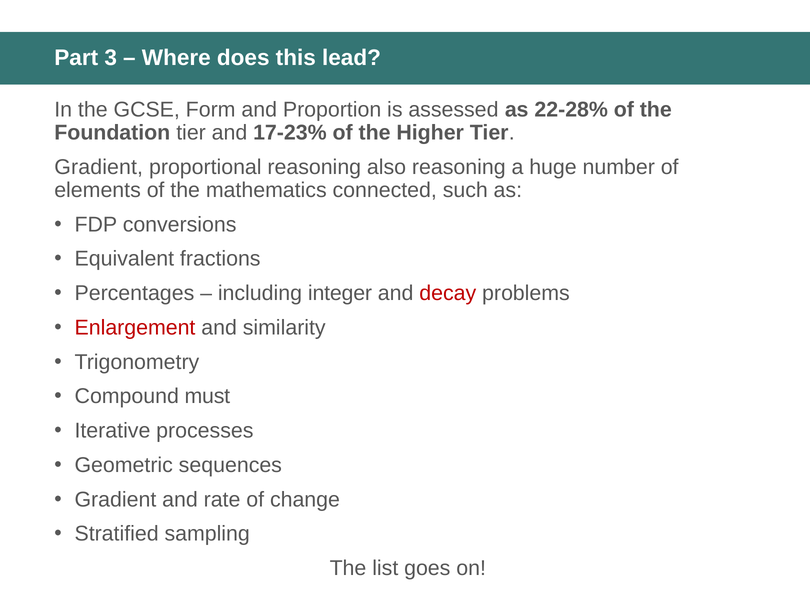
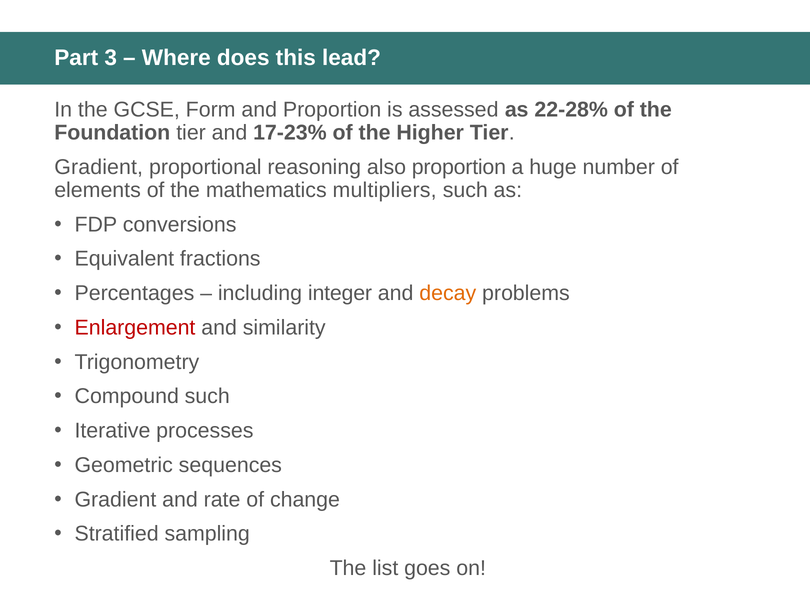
also reasoning: reasoning -> proportion (459, 167)
connected: connected -> multipliers (385, 190)
decay colour: red -> orange (448, 293)
Compound must: must -> such (207, 396)
